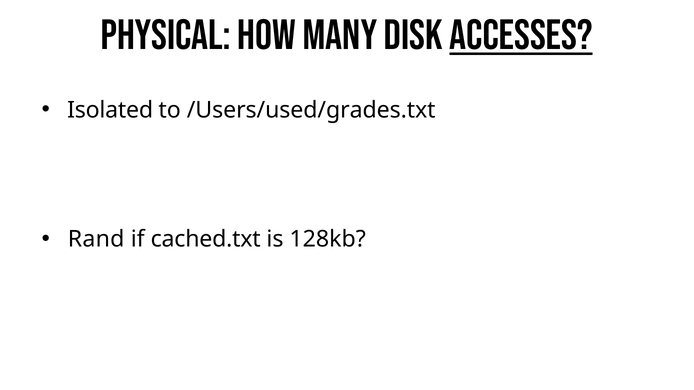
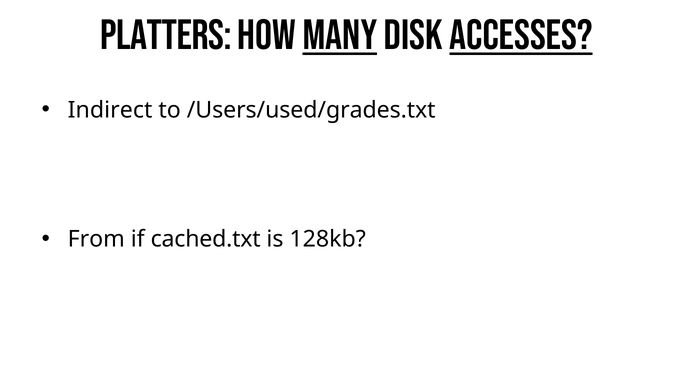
Physical: Physical -> Platters (166, 35)
many underline: none -> present (340, 35)
Isolated: Isolated -> Indirect (110, 110)
Rand: Rand -> From (96, 240)
